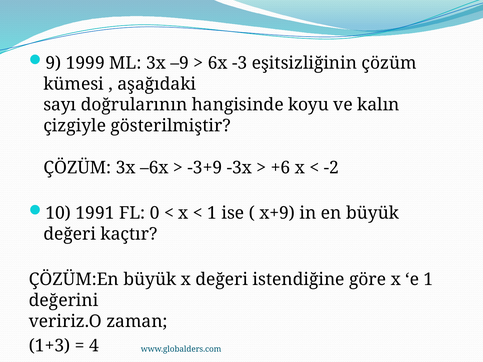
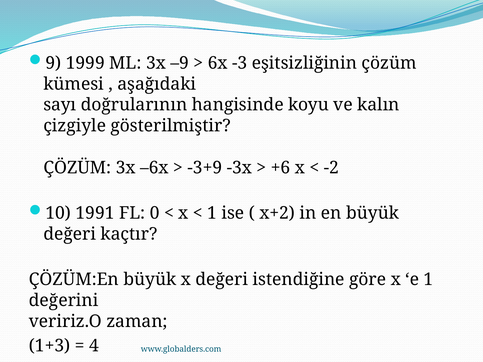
x+9: x+9 -> x+2 (277, 213)
